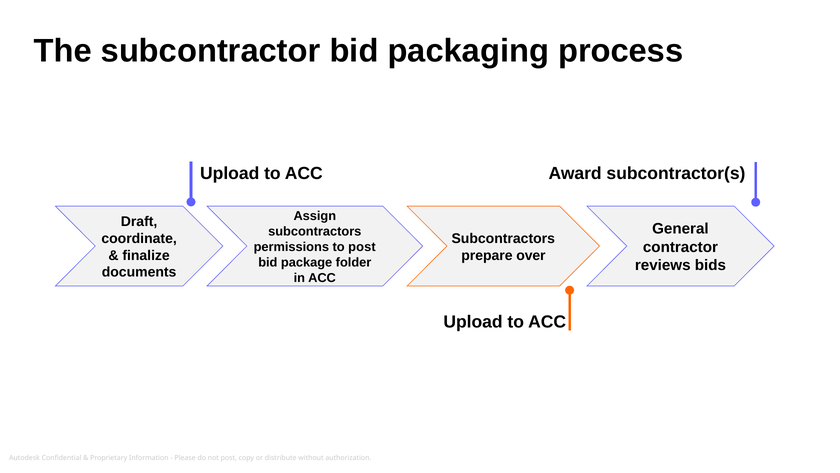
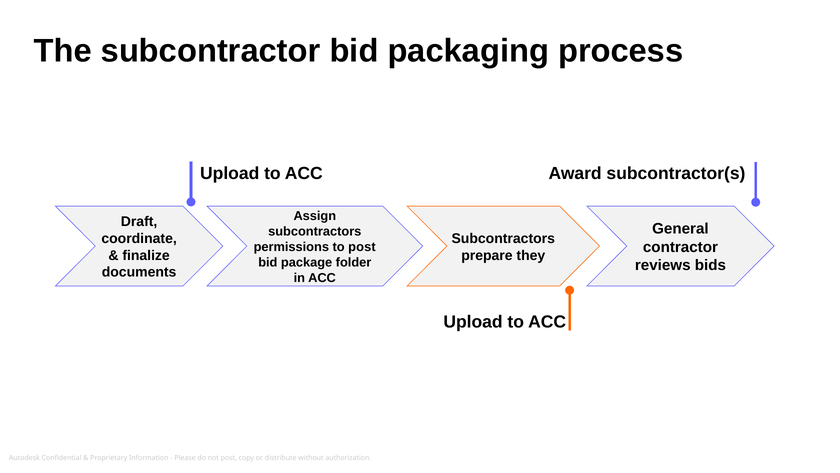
over: over -> they (531, 255)
